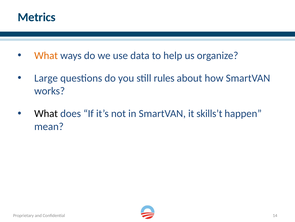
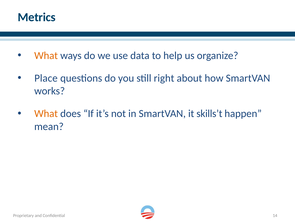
Large: Large -> Place (46, 78)
rules: rules -> right (164, 78)
What colour: black -> orange (46, 113)
